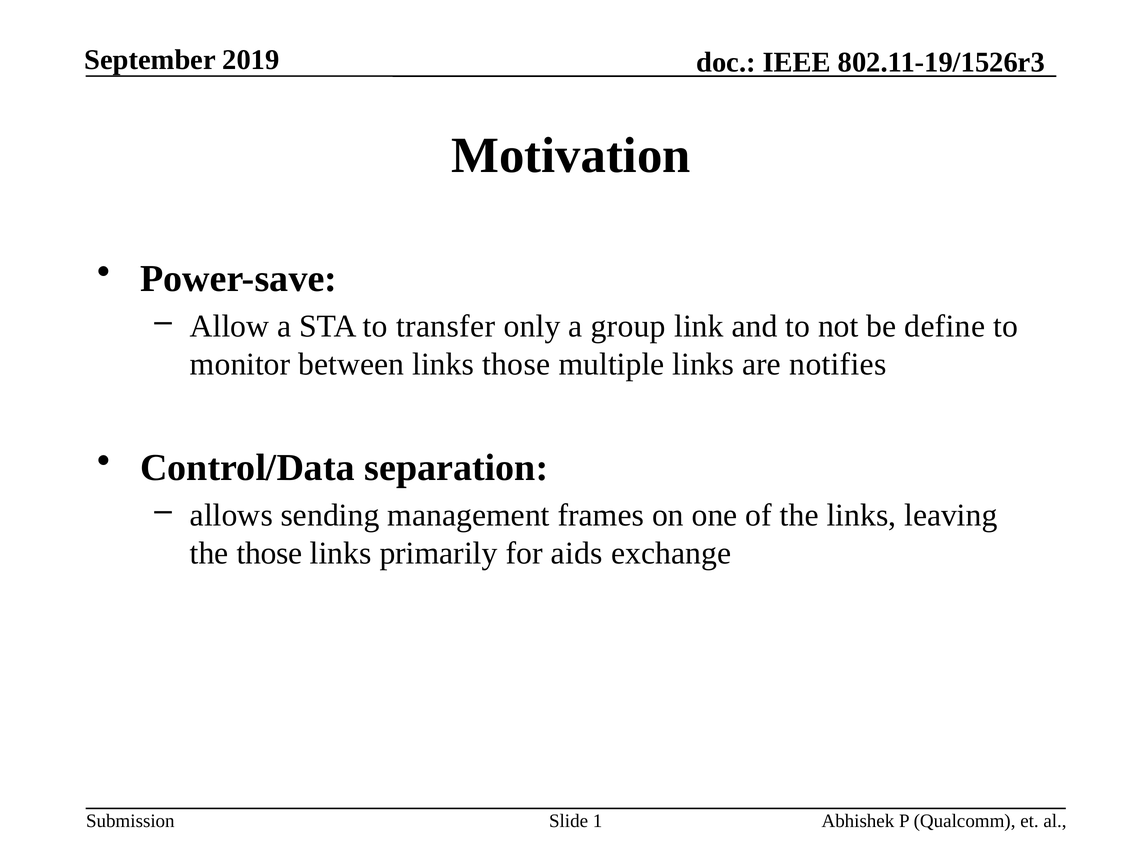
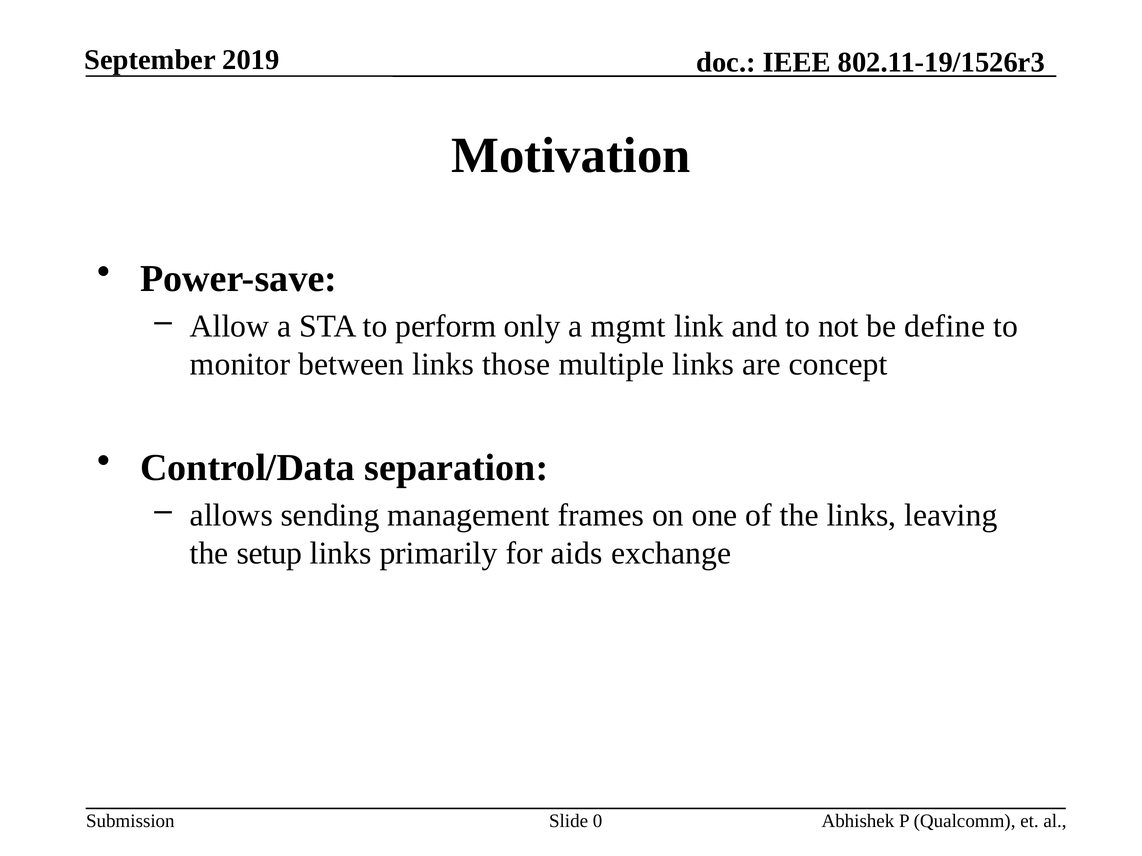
transfer: transfer -> perform (446, 327)
group: group -> mgmt (628, 327)
notifies: notifies -> concept (838, 365)
the those: those -> setup (269, 554)
1: 1 -> 0 (598, 821)
